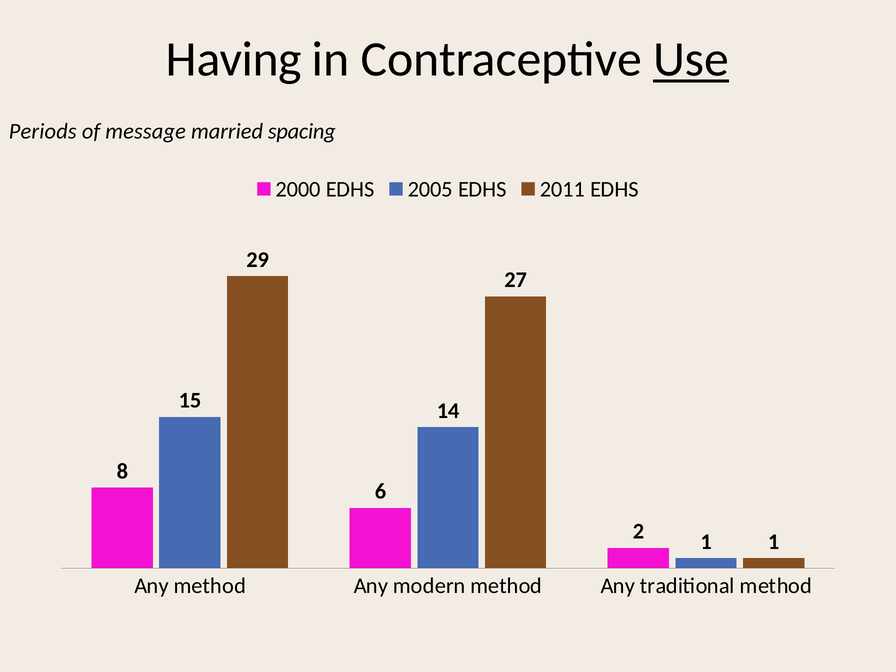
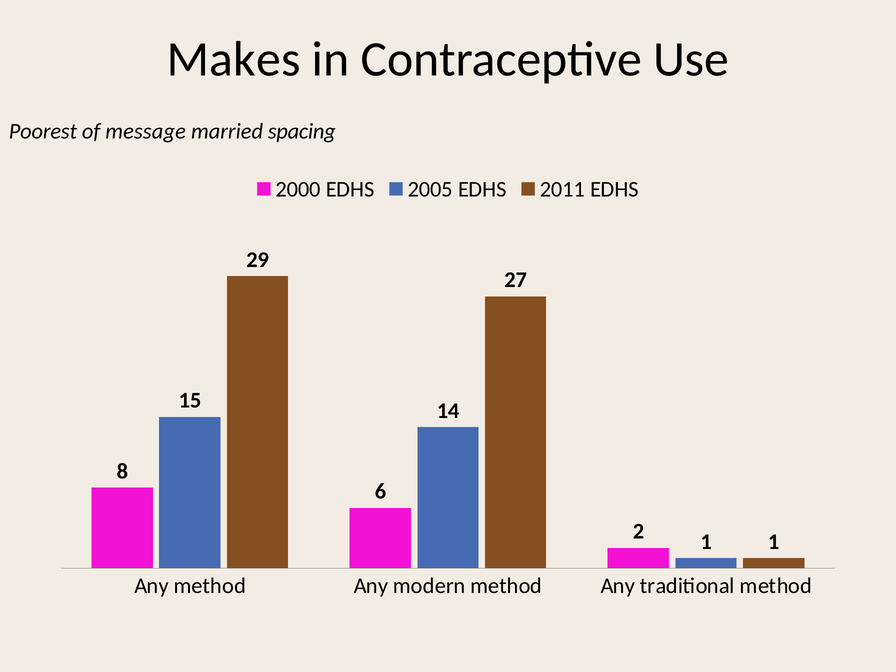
Having: Having -> Makes (234, 59)
Use underline: present -> none (691, 59)
Periods: Periods -> Poorest (43, 131)
